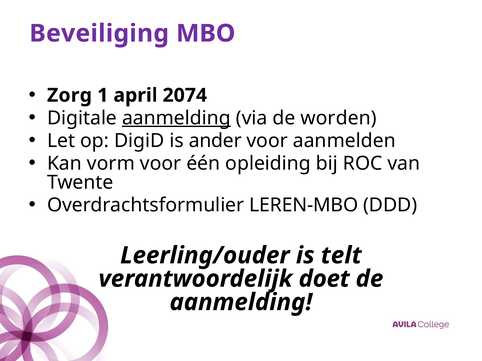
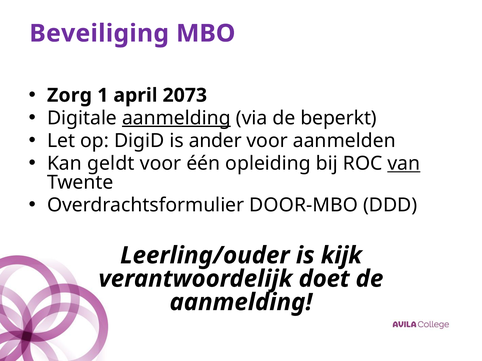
2074: 2074 -> 2073 (185, 95)
worden: worden -> beperkt (339, 118)
vorm: vorm -> geldt (111, 164)
van underline: none -> present (404, 164)
LEREN-MBO: LEREN-MBO -> DOOR-MBO (304, 205)
telt: telt -> kijk (341, 256)
